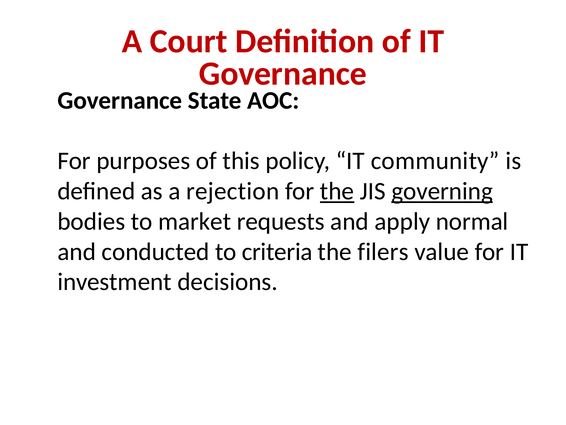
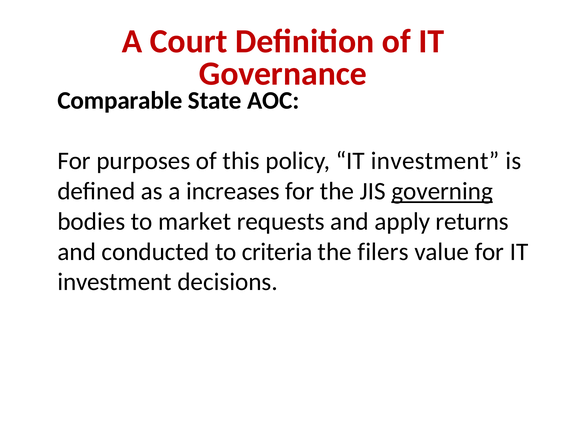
Governance: Governance -> Comparable (120, 100)
policy IT community: community -> investment (435, 161)
rejection: rejection -> increases (233, 191)
the underline: present -> none (337, 191)
normal: normal -> returns (472, 221)
